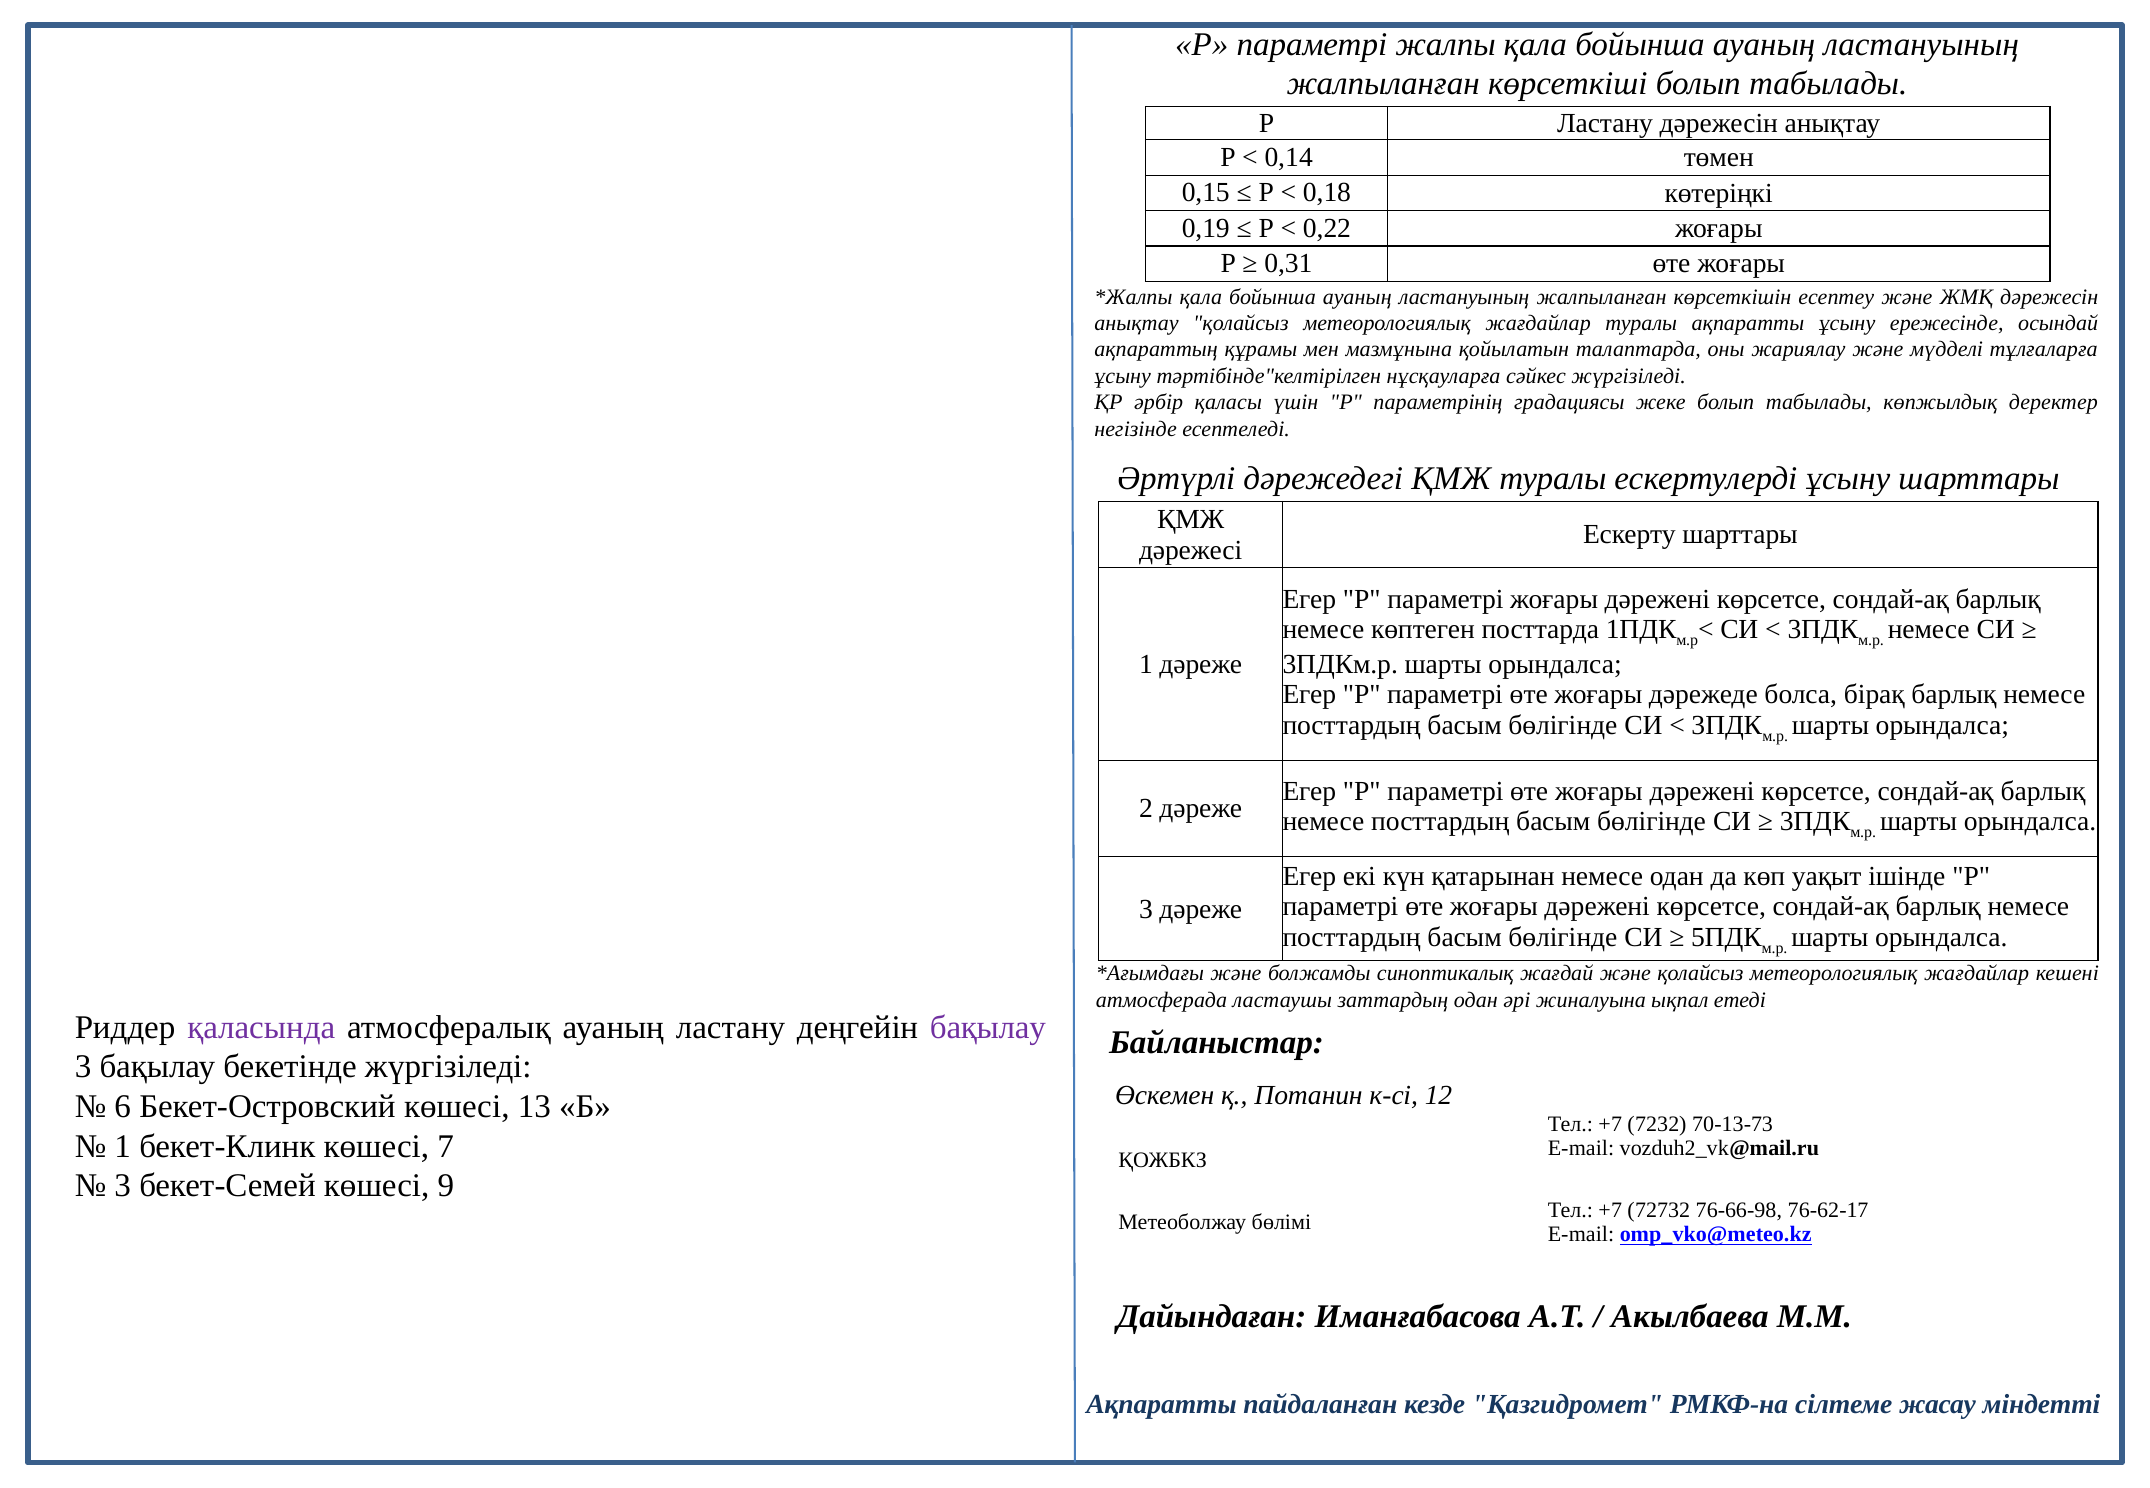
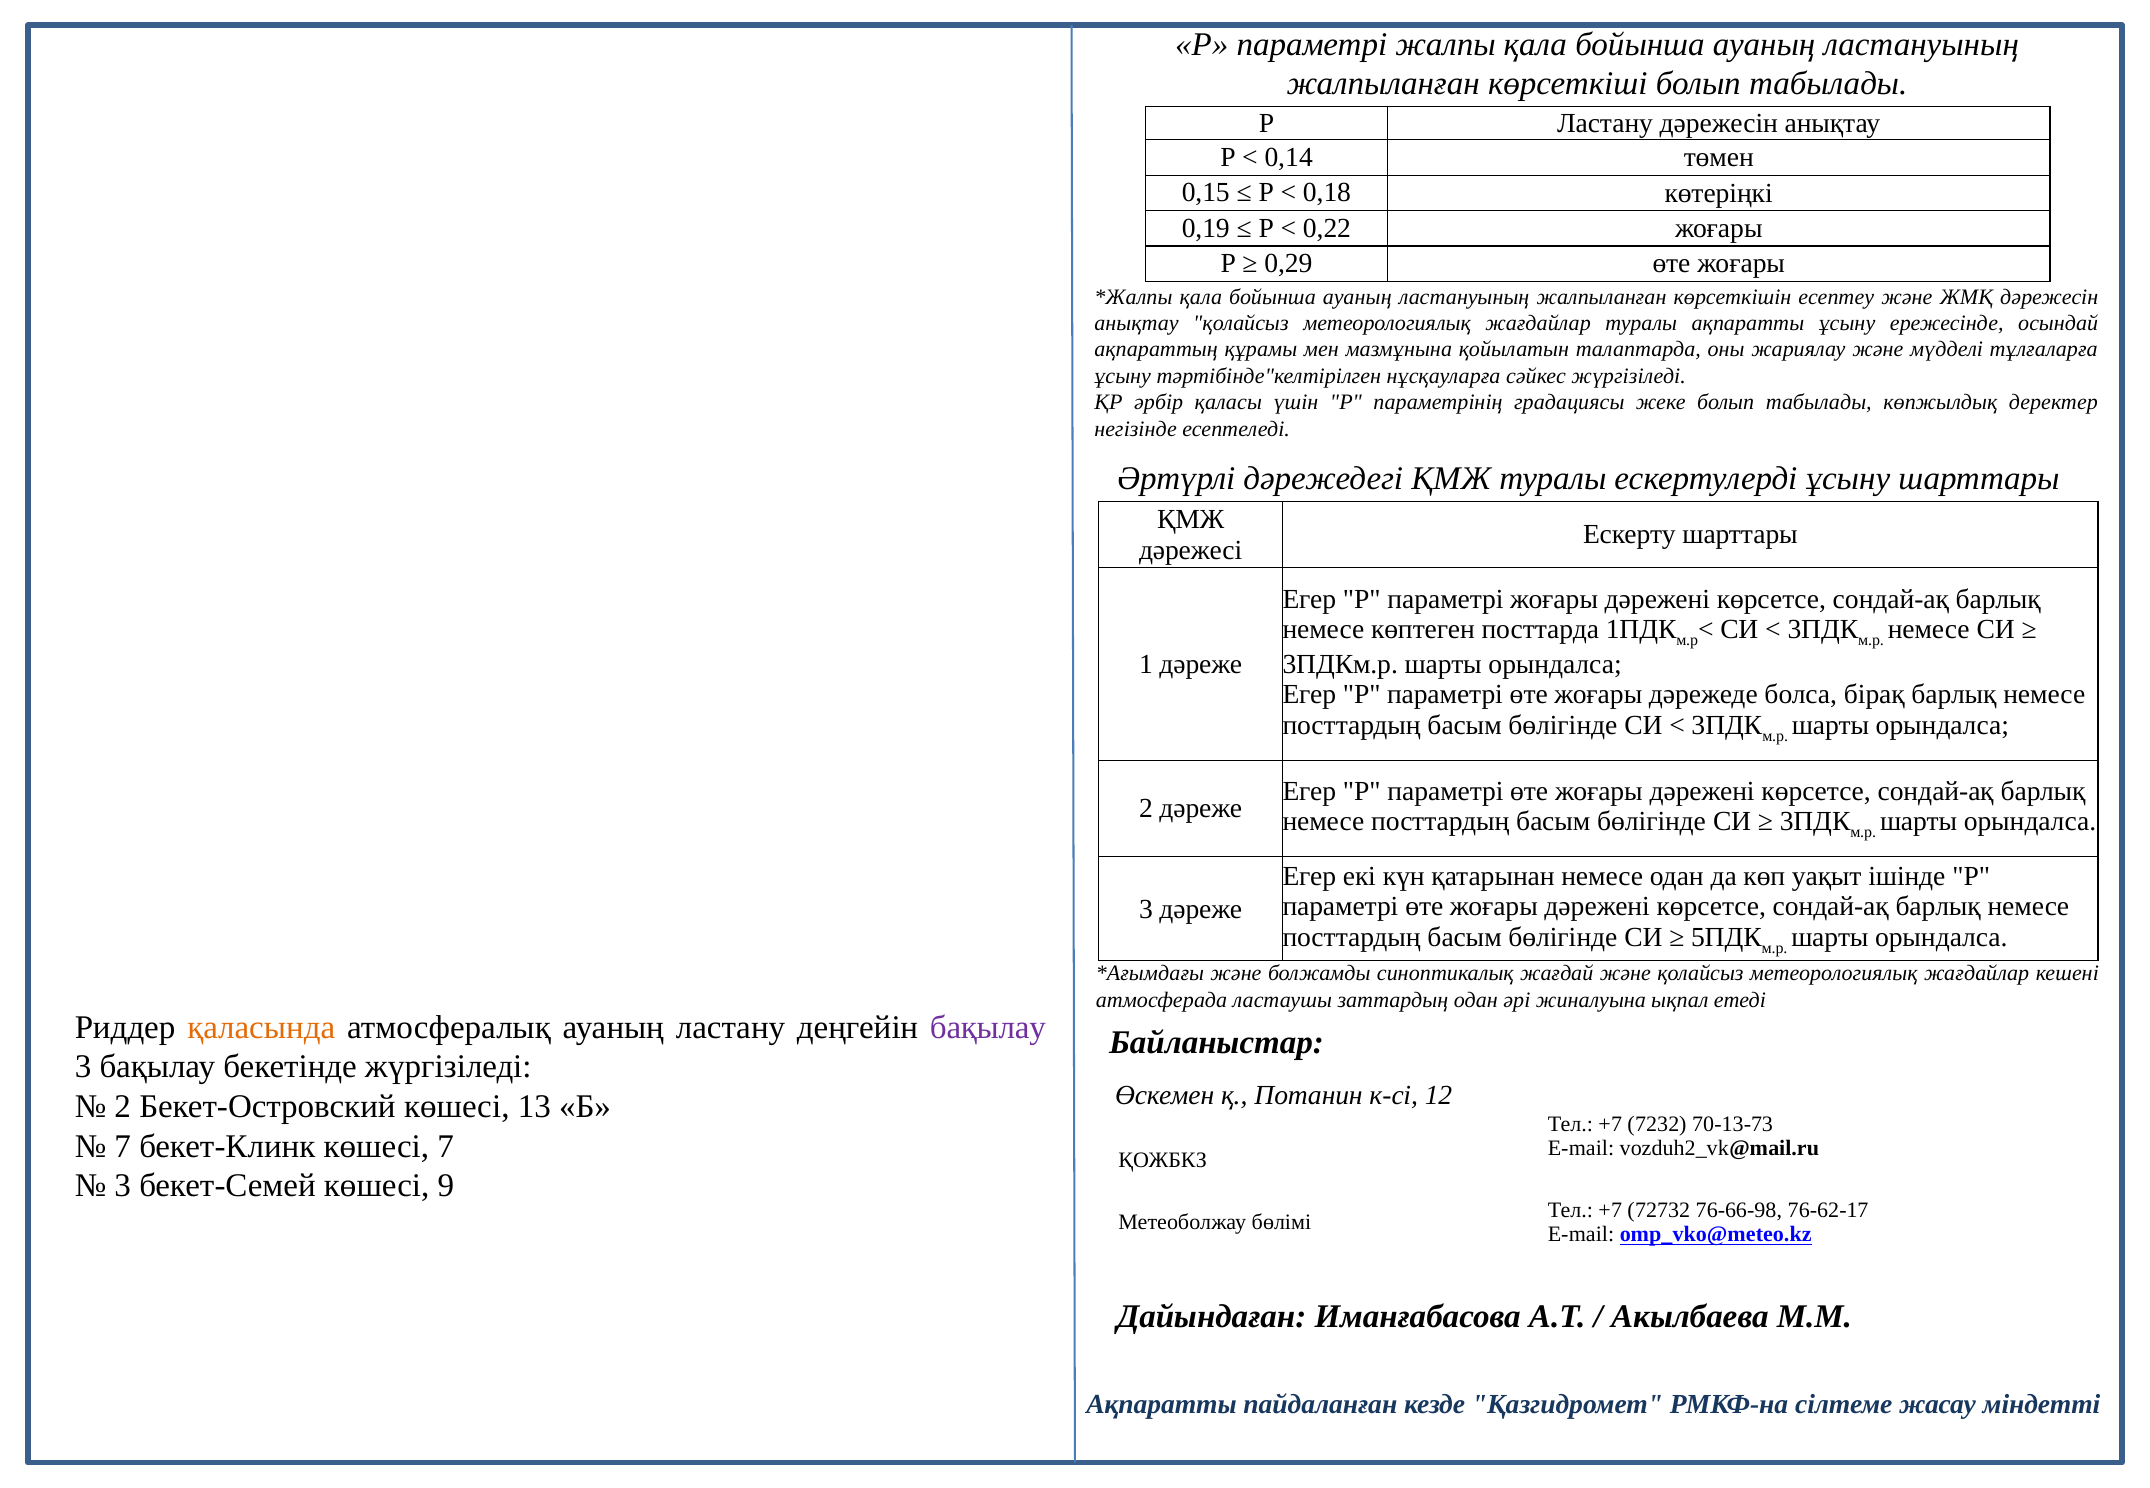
0,31: 0,31 -> 0,29 (1288, 264)
қаласында colour: purple -> orange (261, 1027)
6: 6 -> 2 (123, 1107)
1: 1 -> 7 (123, 1147)
